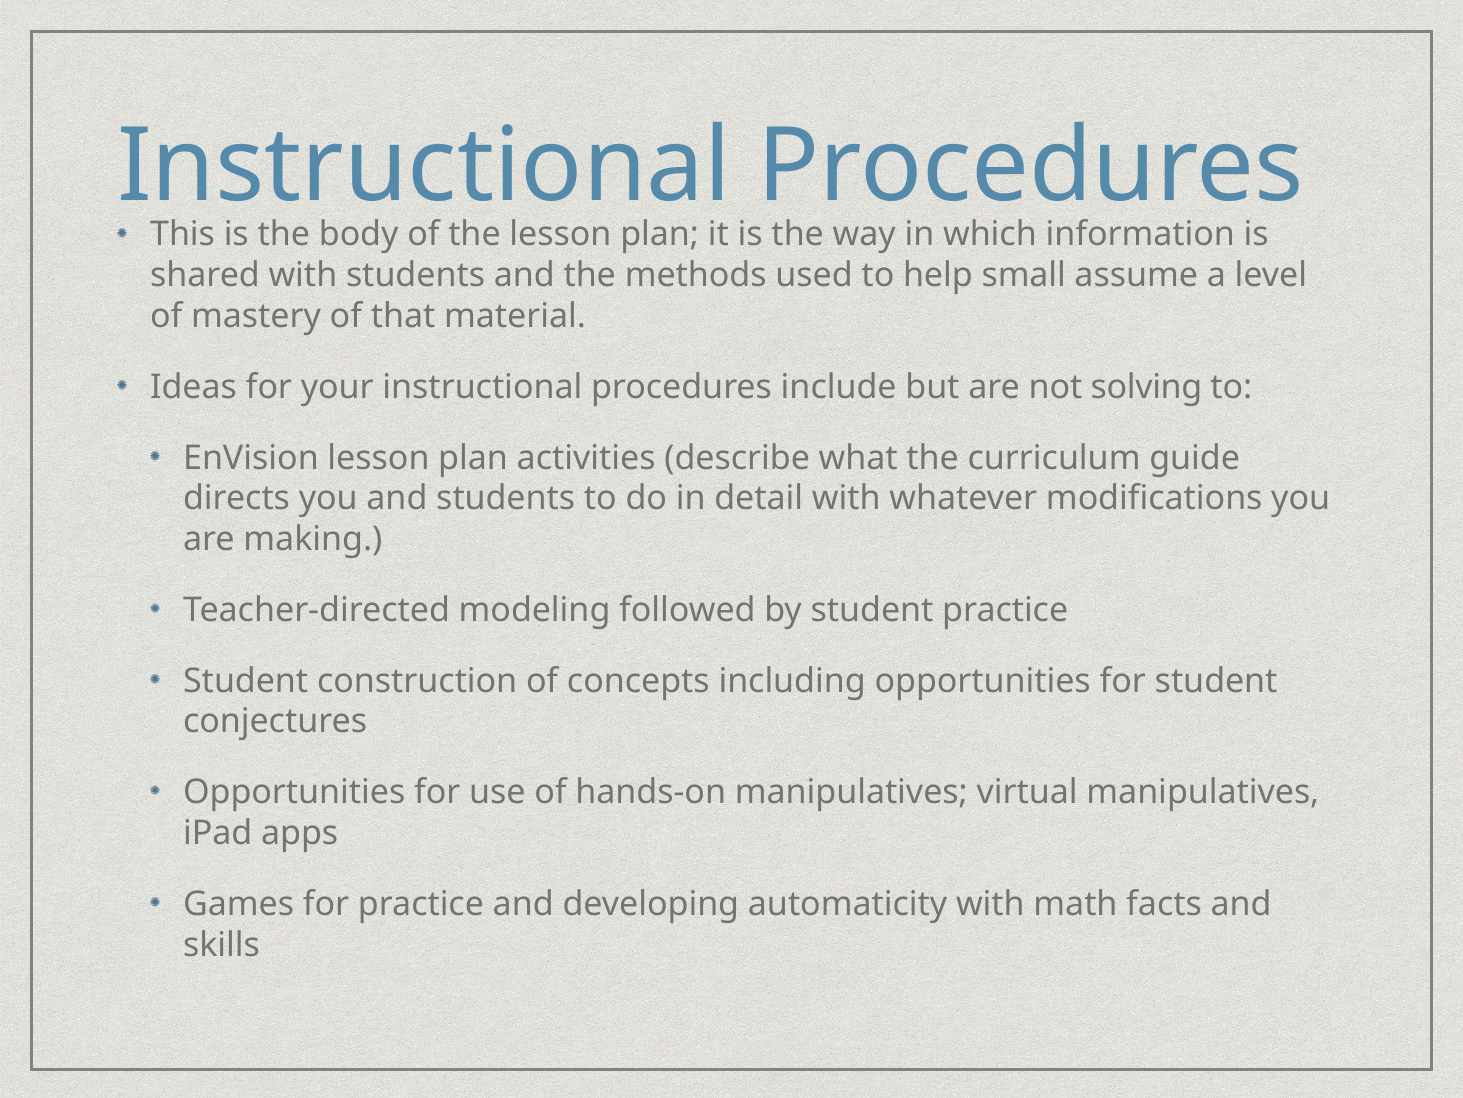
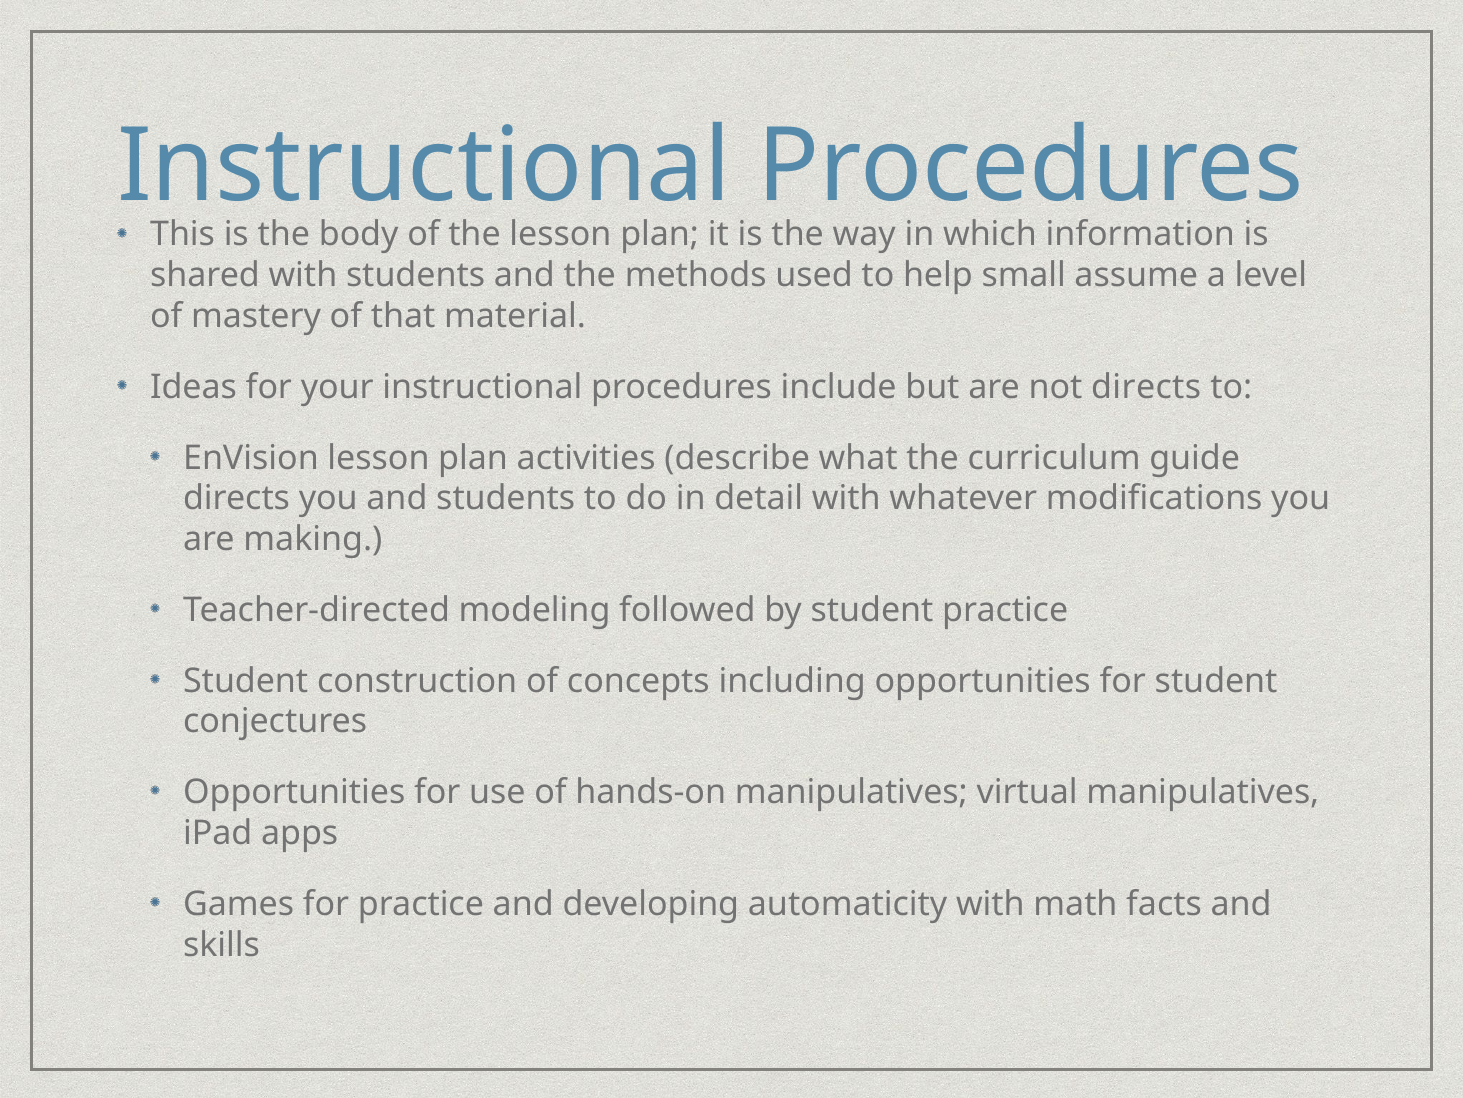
not solving: solving -> directs (1146, 387)
